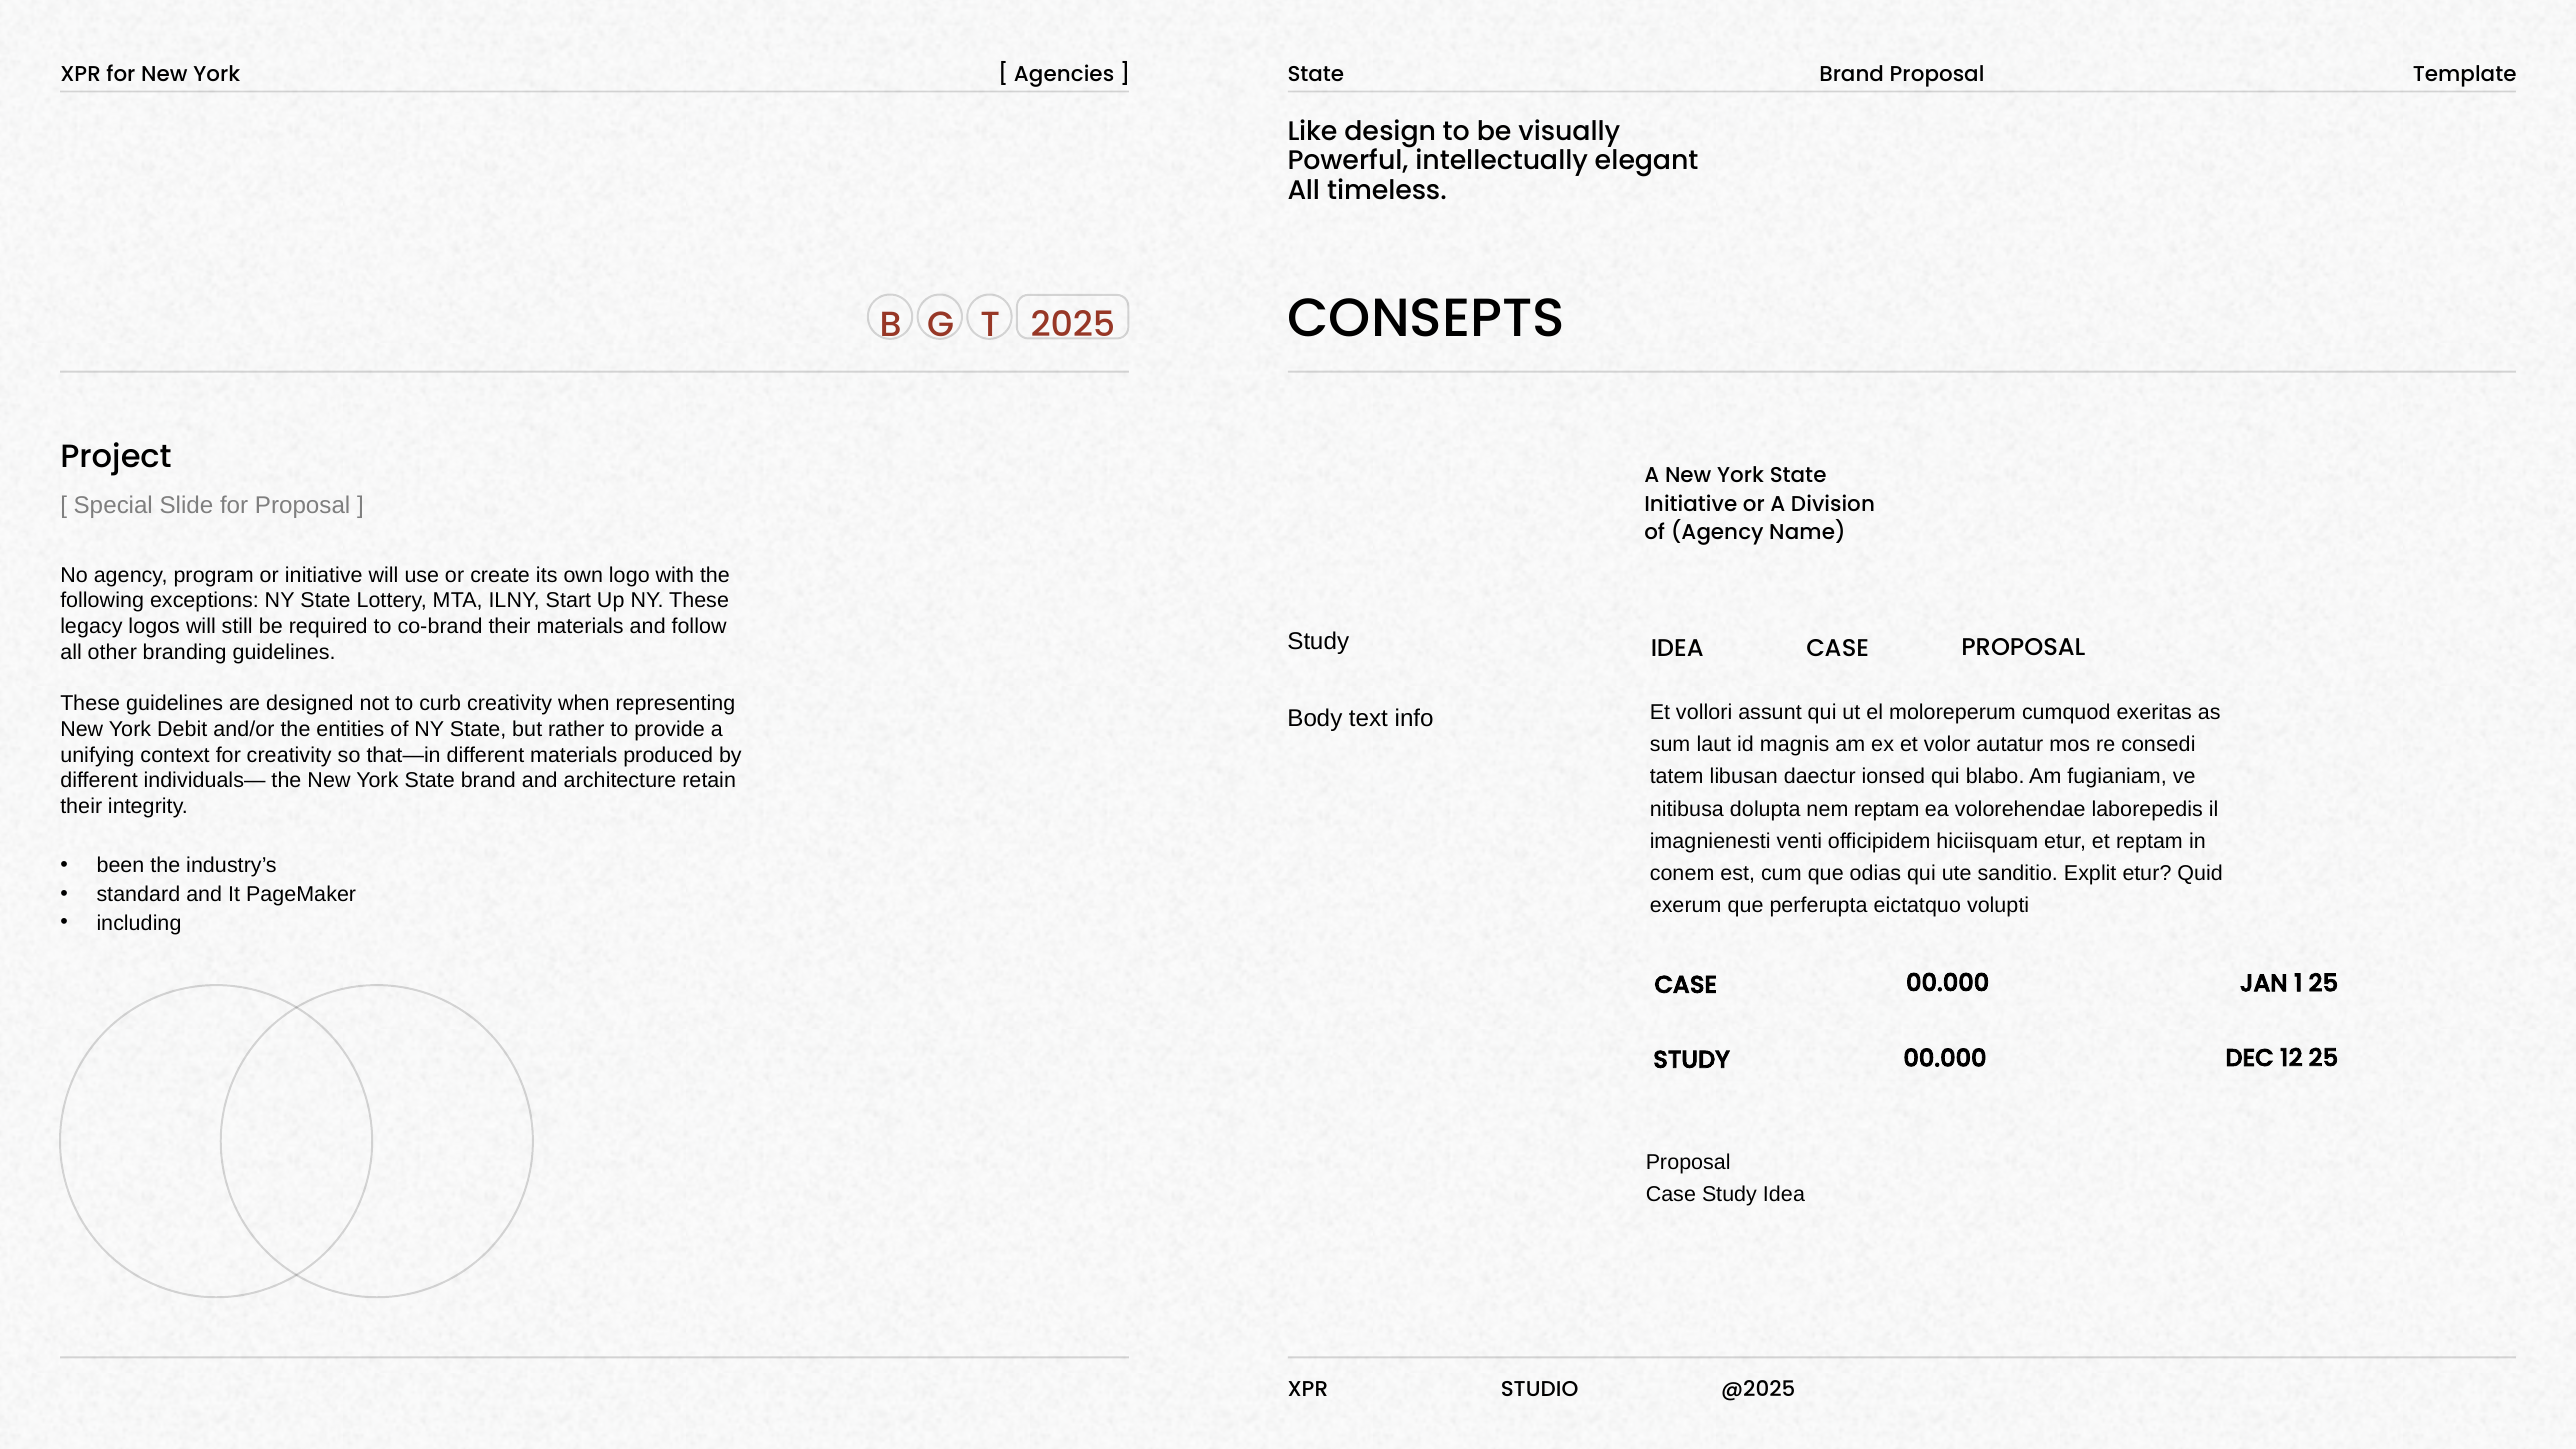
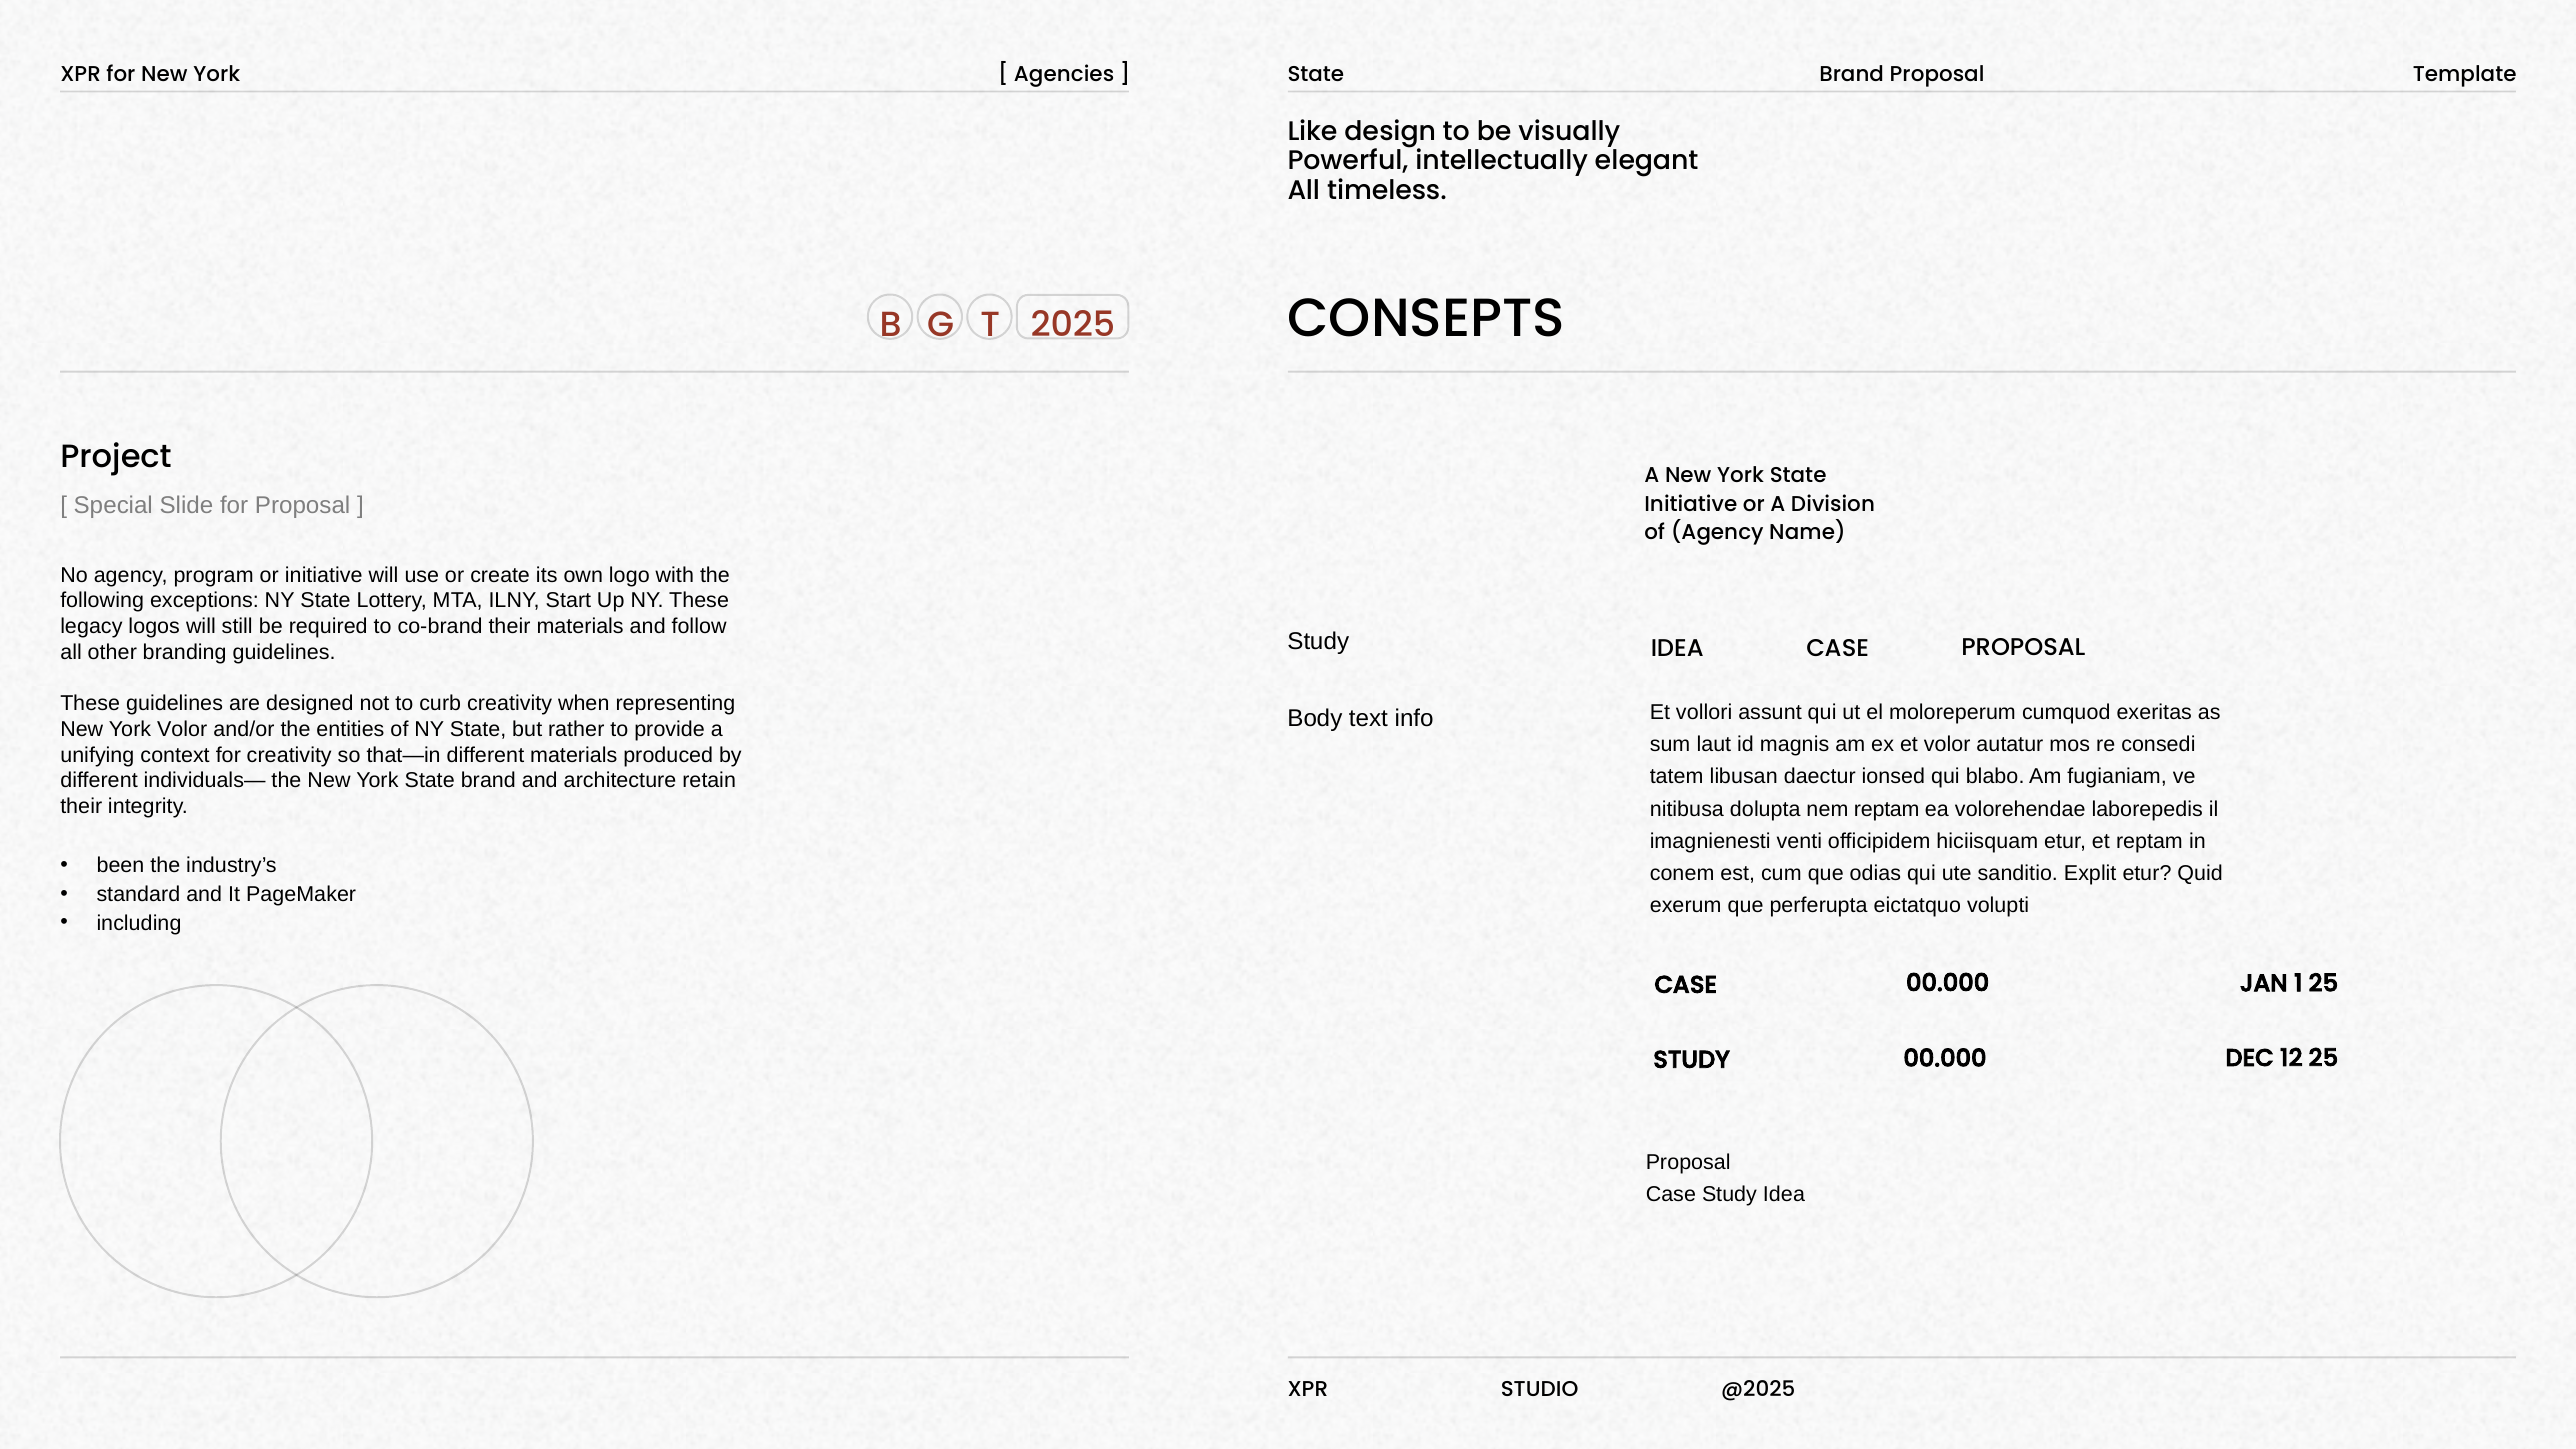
York Debit: Debit -> Volor (182, 729)
